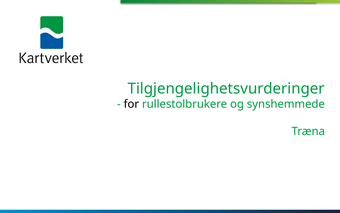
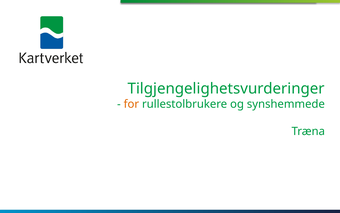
for colour: black -> orange (131, 104)
